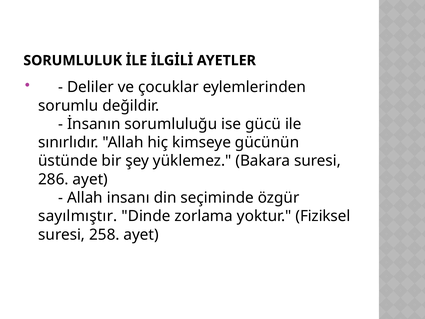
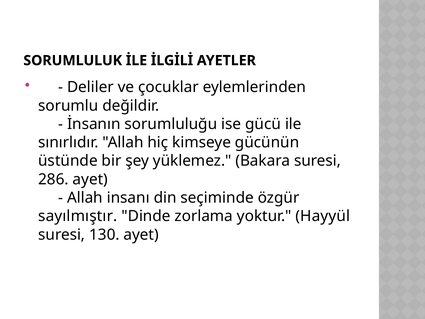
Fiziksel: Fiziksel -> Hayyül (323, 216)
258: 258 -> 130 (104, 234)
